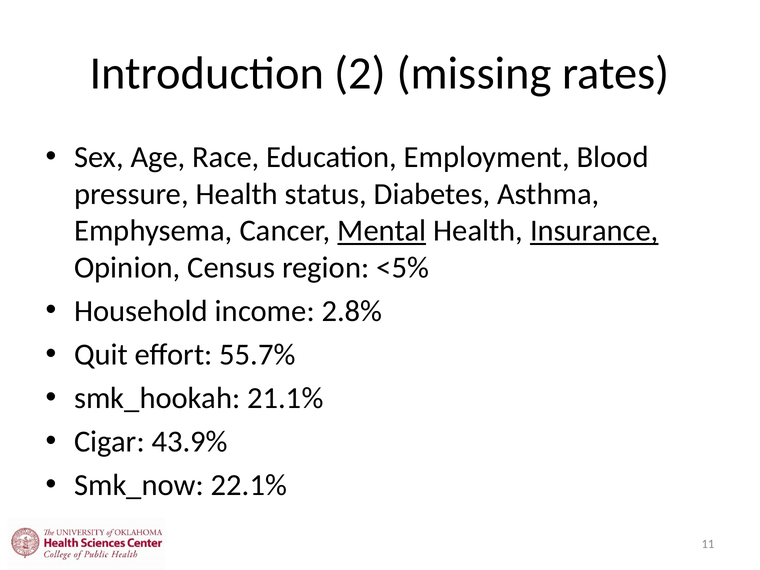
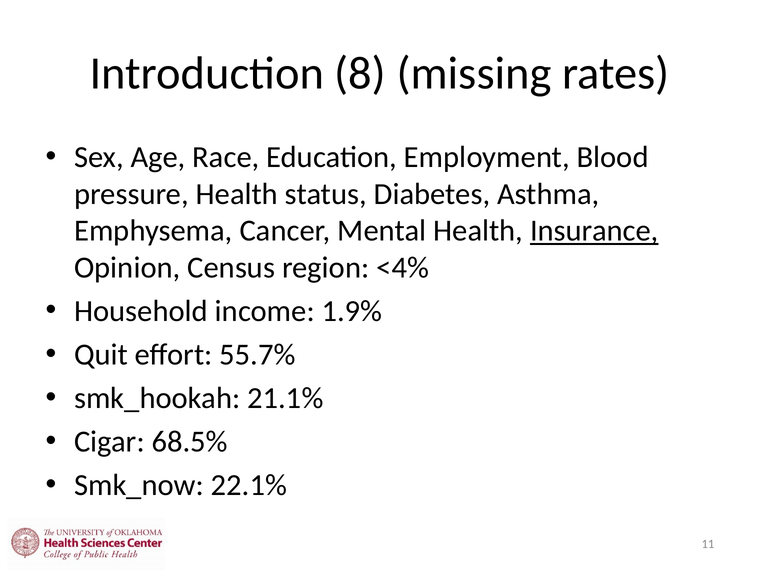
2: 2 -> 8 (360, 74)
Mental underline: present -> none (382, 231)
<5%: <5% -> <4% (403, 268)
2.8%: 2.8% -> 1.9% (352, 311)
43.9%: 43.9% -> 68.5% (190, 442)
